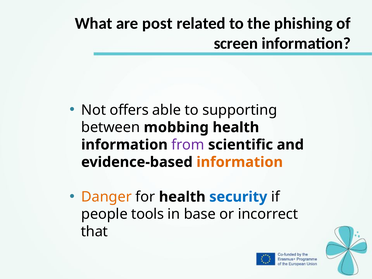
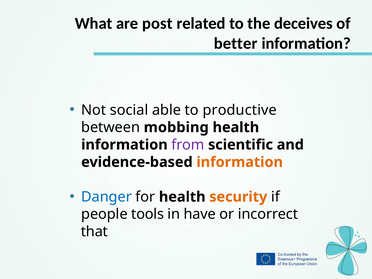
phishing: phishing -> deceives (303, 23)
screen: screen -> better (236, 43)
offers: offers -> social (129, 110)
supporting: supporting -> productive (240, 110)
Danger colour: orange -> blue (106, 197)
security colour: blue -> orange (238, 197)
base: base -> have (200, 214)
